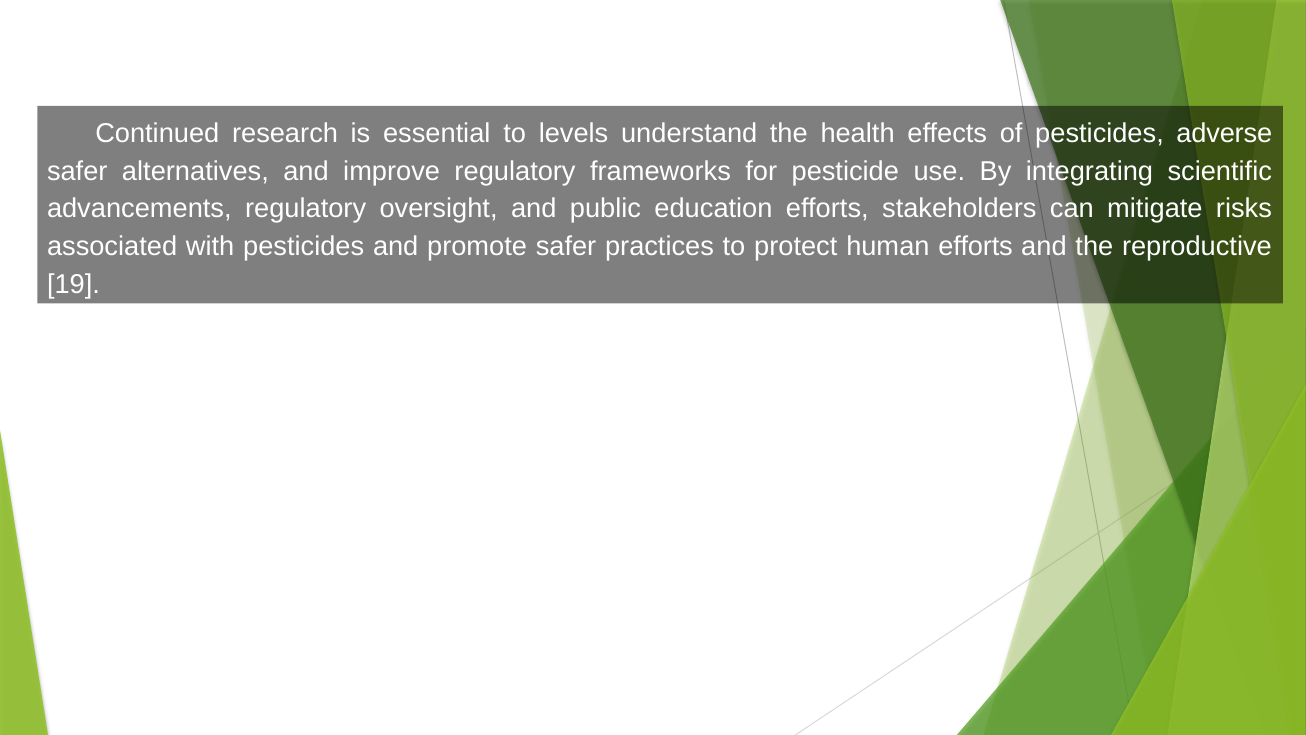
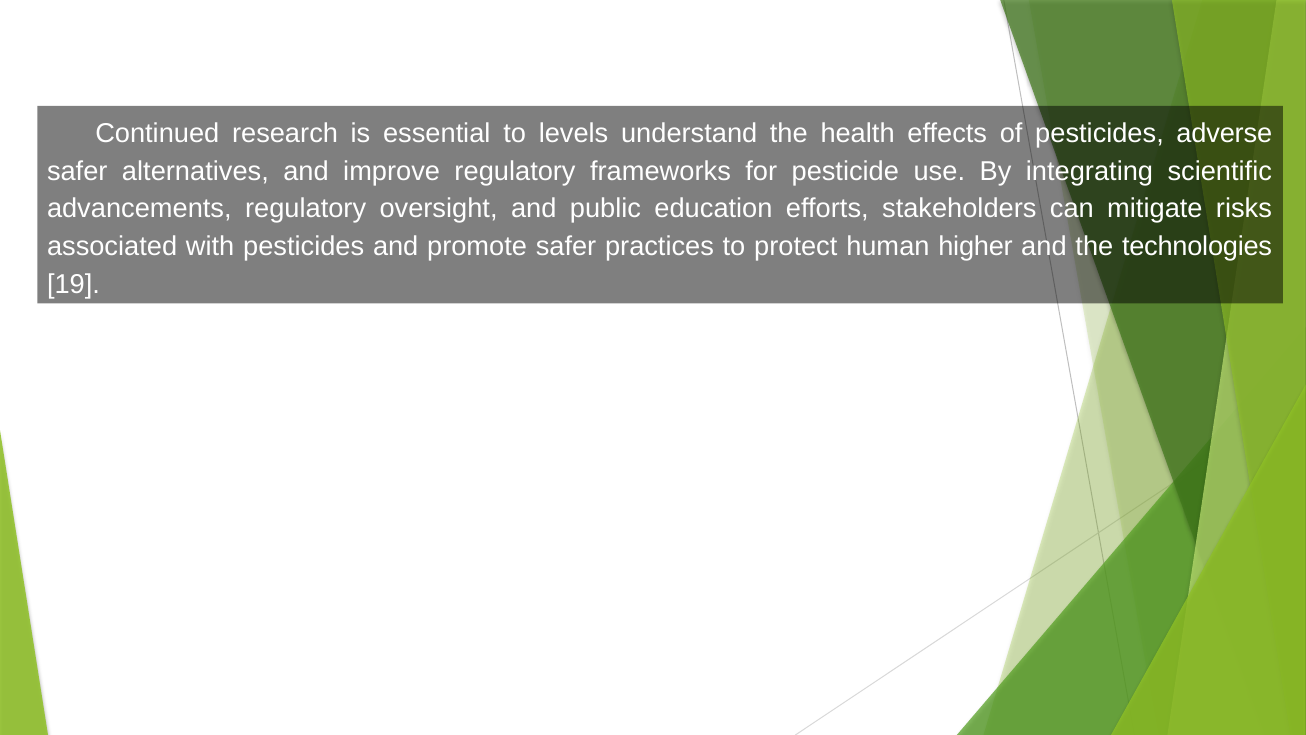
human efforts: efforts -> higher (976, 246)
reproductive: reproductive -> technologies (1197, 246)
